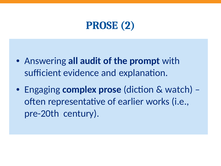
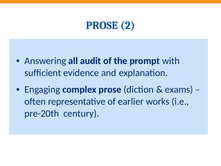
watch: watch -> exams (179, 89)
